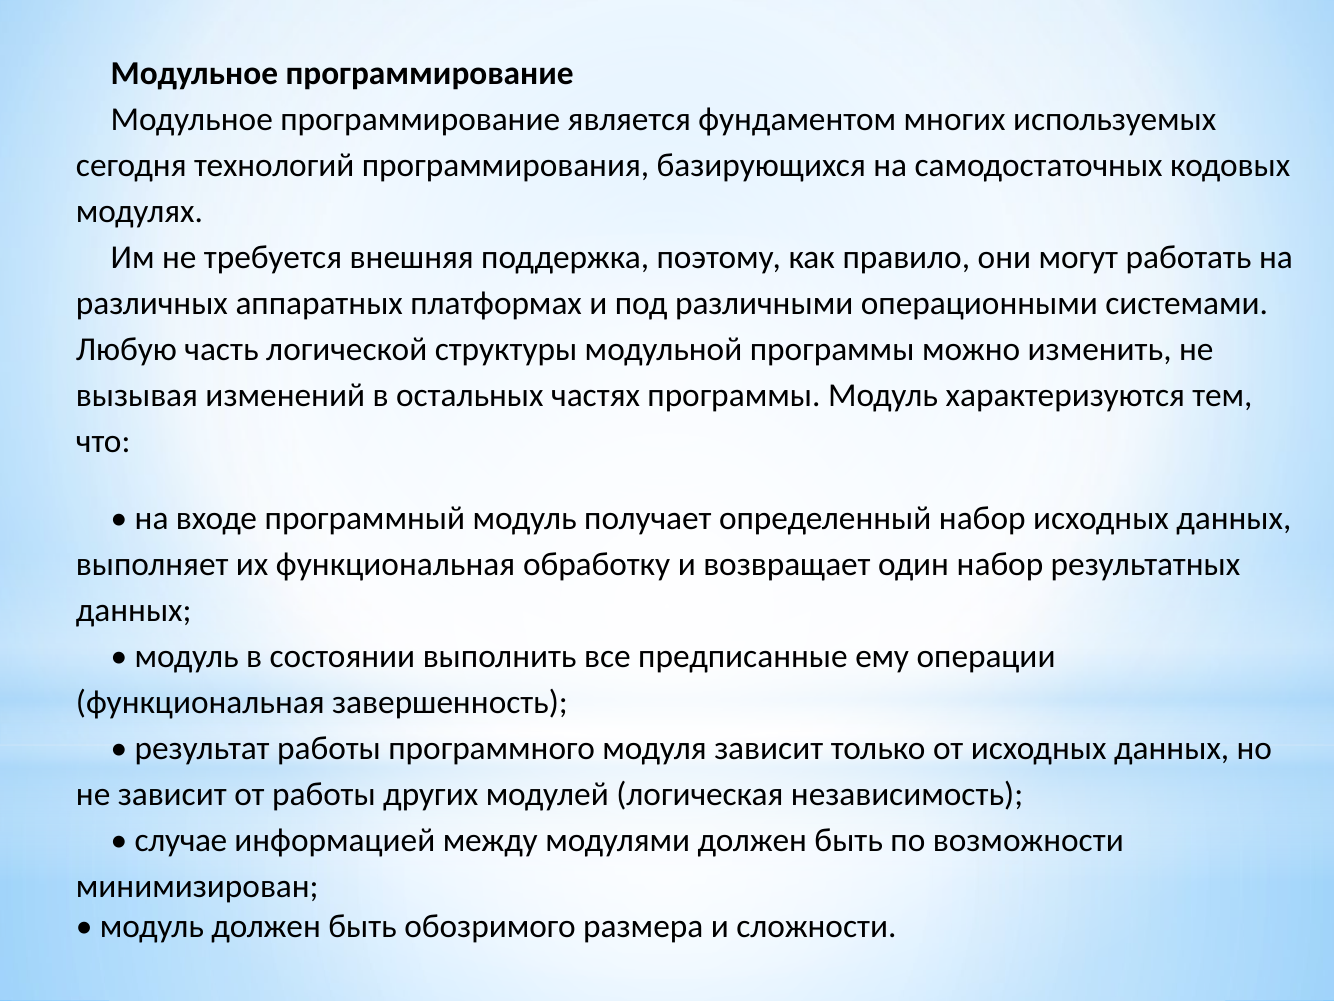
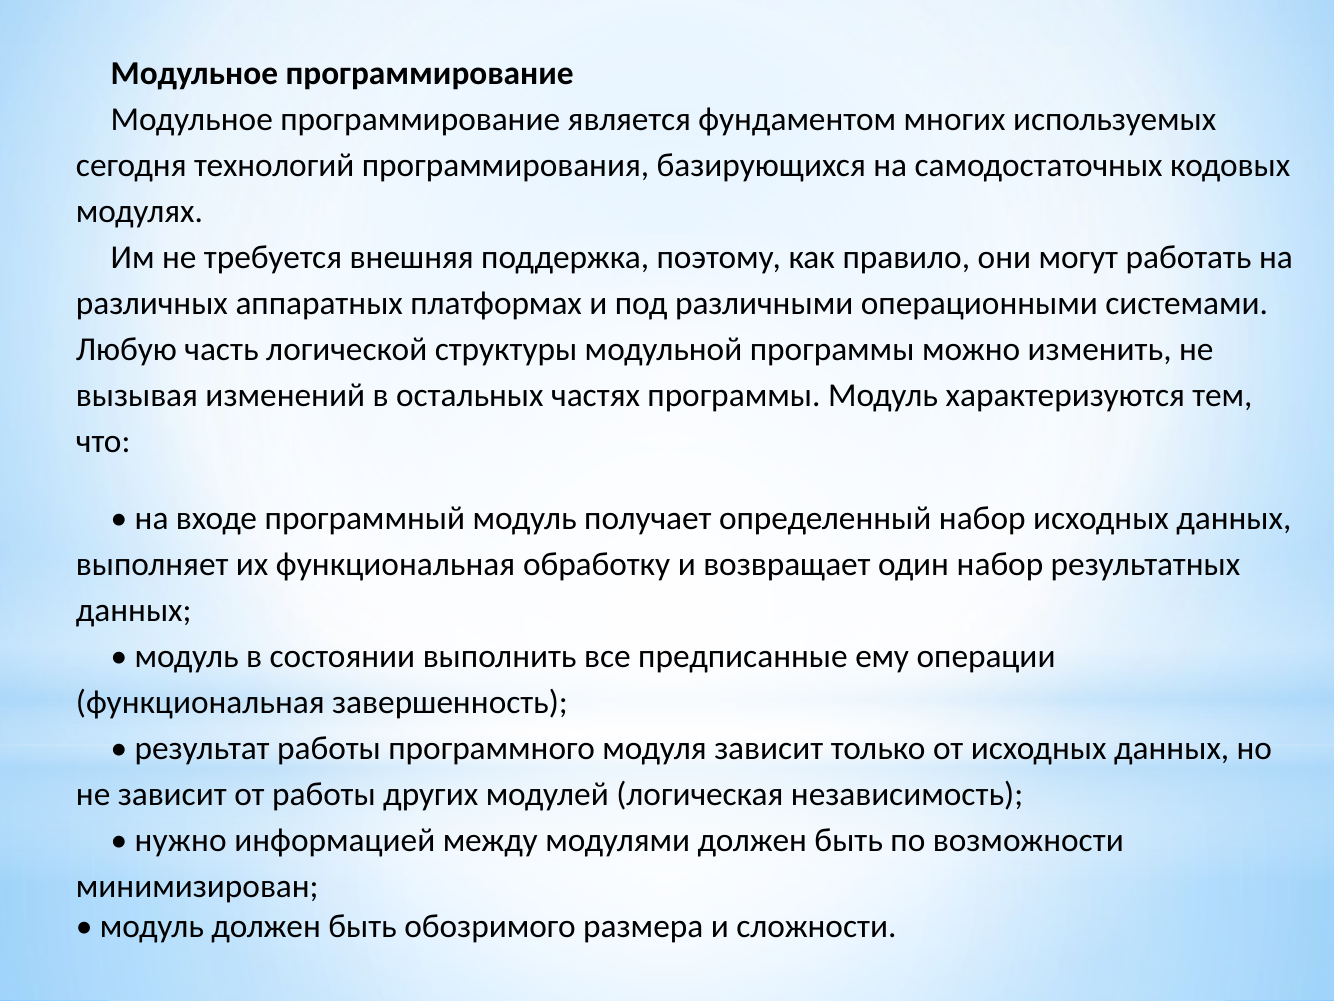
случае: случае -> нужно (181, 840)
